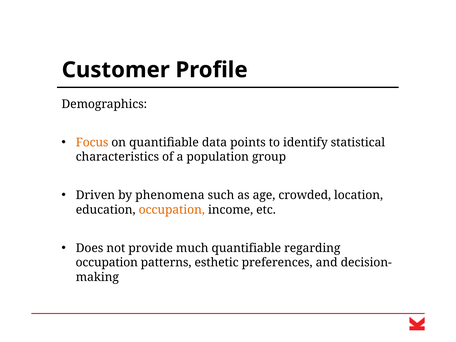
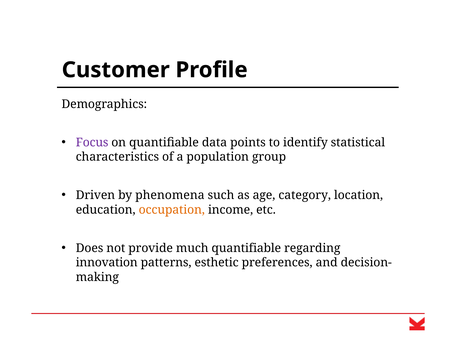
Focus colour: orange -> purple (92, 143)
crowded: crowded -> category (305, 195)
occupation: occupation -> innovation (107, 263)
